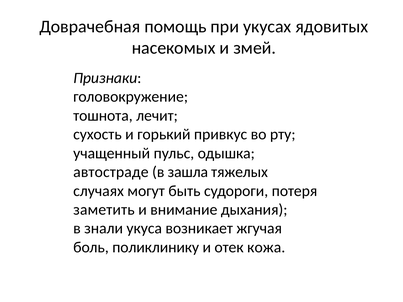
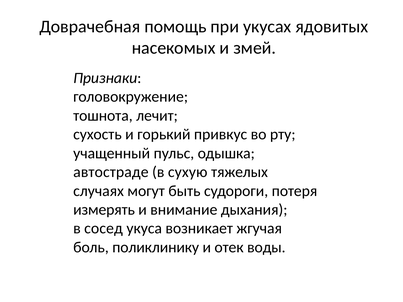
зашла: зашла -> сухую (188, 172)
заметить: заметить -> измерять (104, 210)
знали: знали -> сосед (104, 229)
кожа: кожа -> воды (266, 247)
